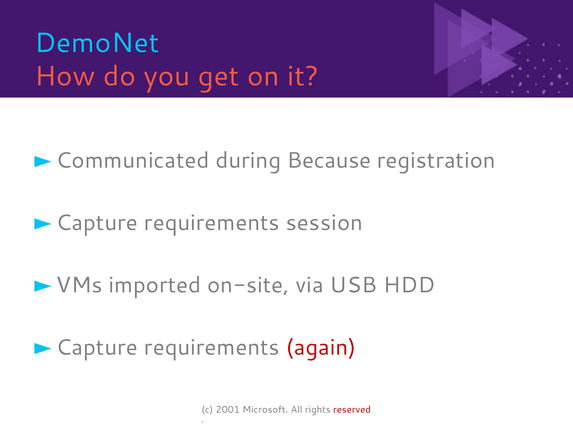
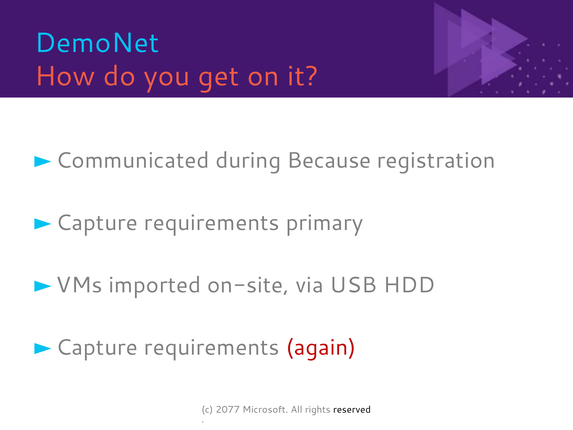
session: session -> primary (324, 223)
2001: 2001 -> 2077 (228, 409)
reserved colour: red -> black (352, 409)
